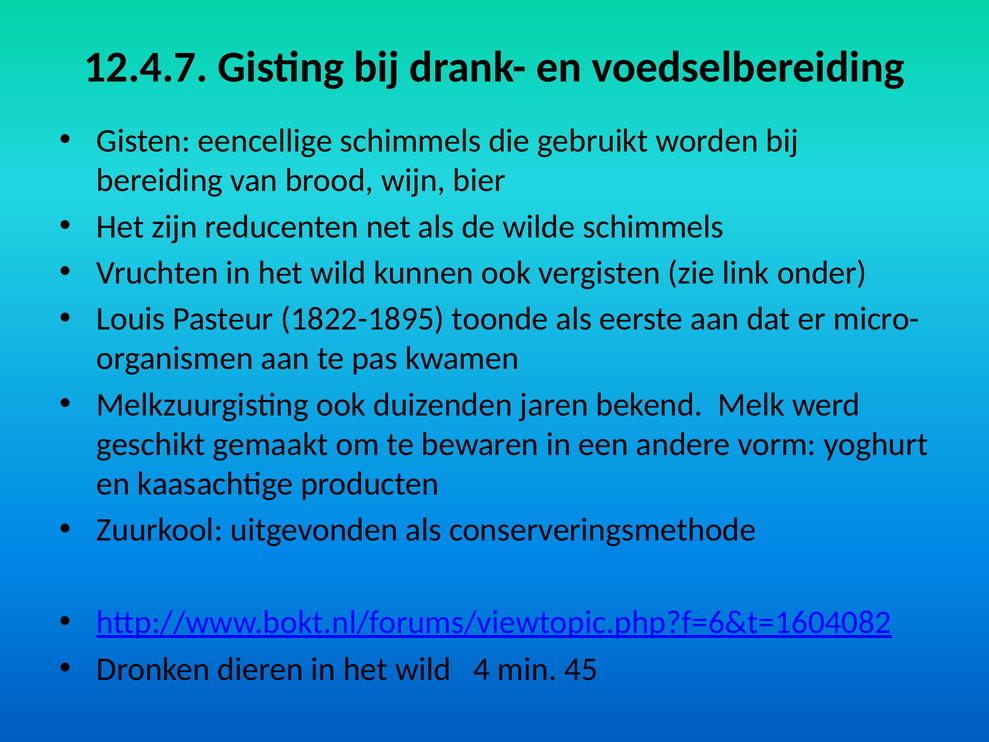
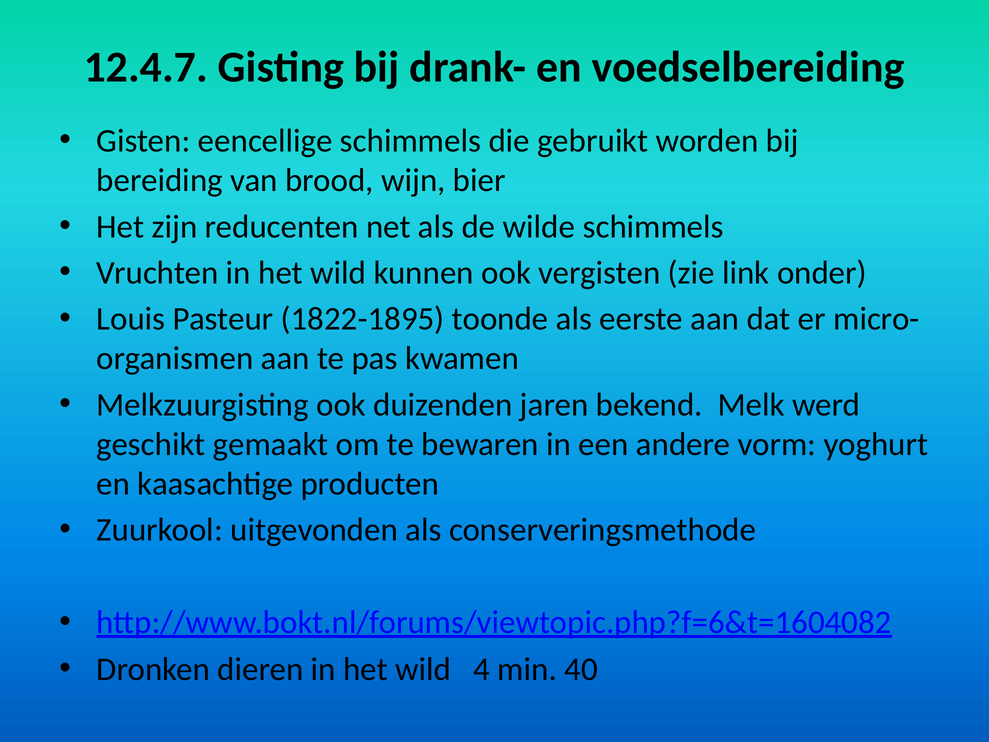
45: 45 -> 40 (581, 669)
